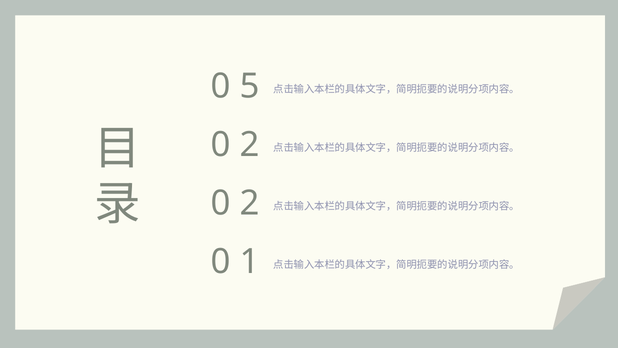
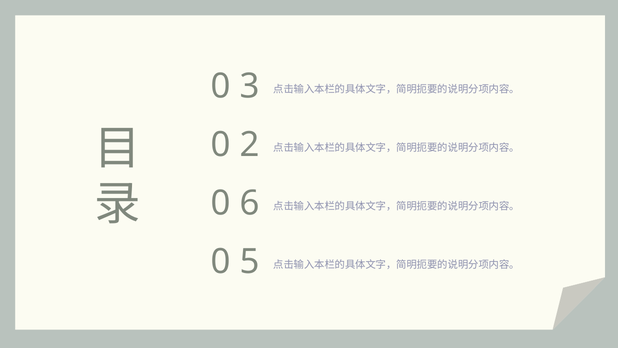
5: 5 -> 3 (250, 86)
2: 2 -> 6 (250, 203)
1: 1 -> 5 (250, 262)
